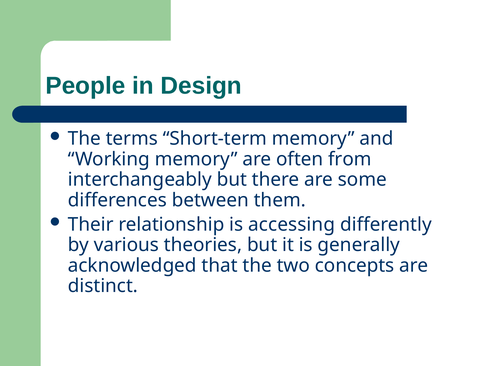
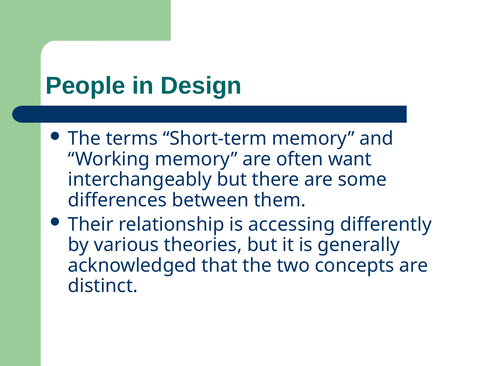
from: from -> want (350, 159)
